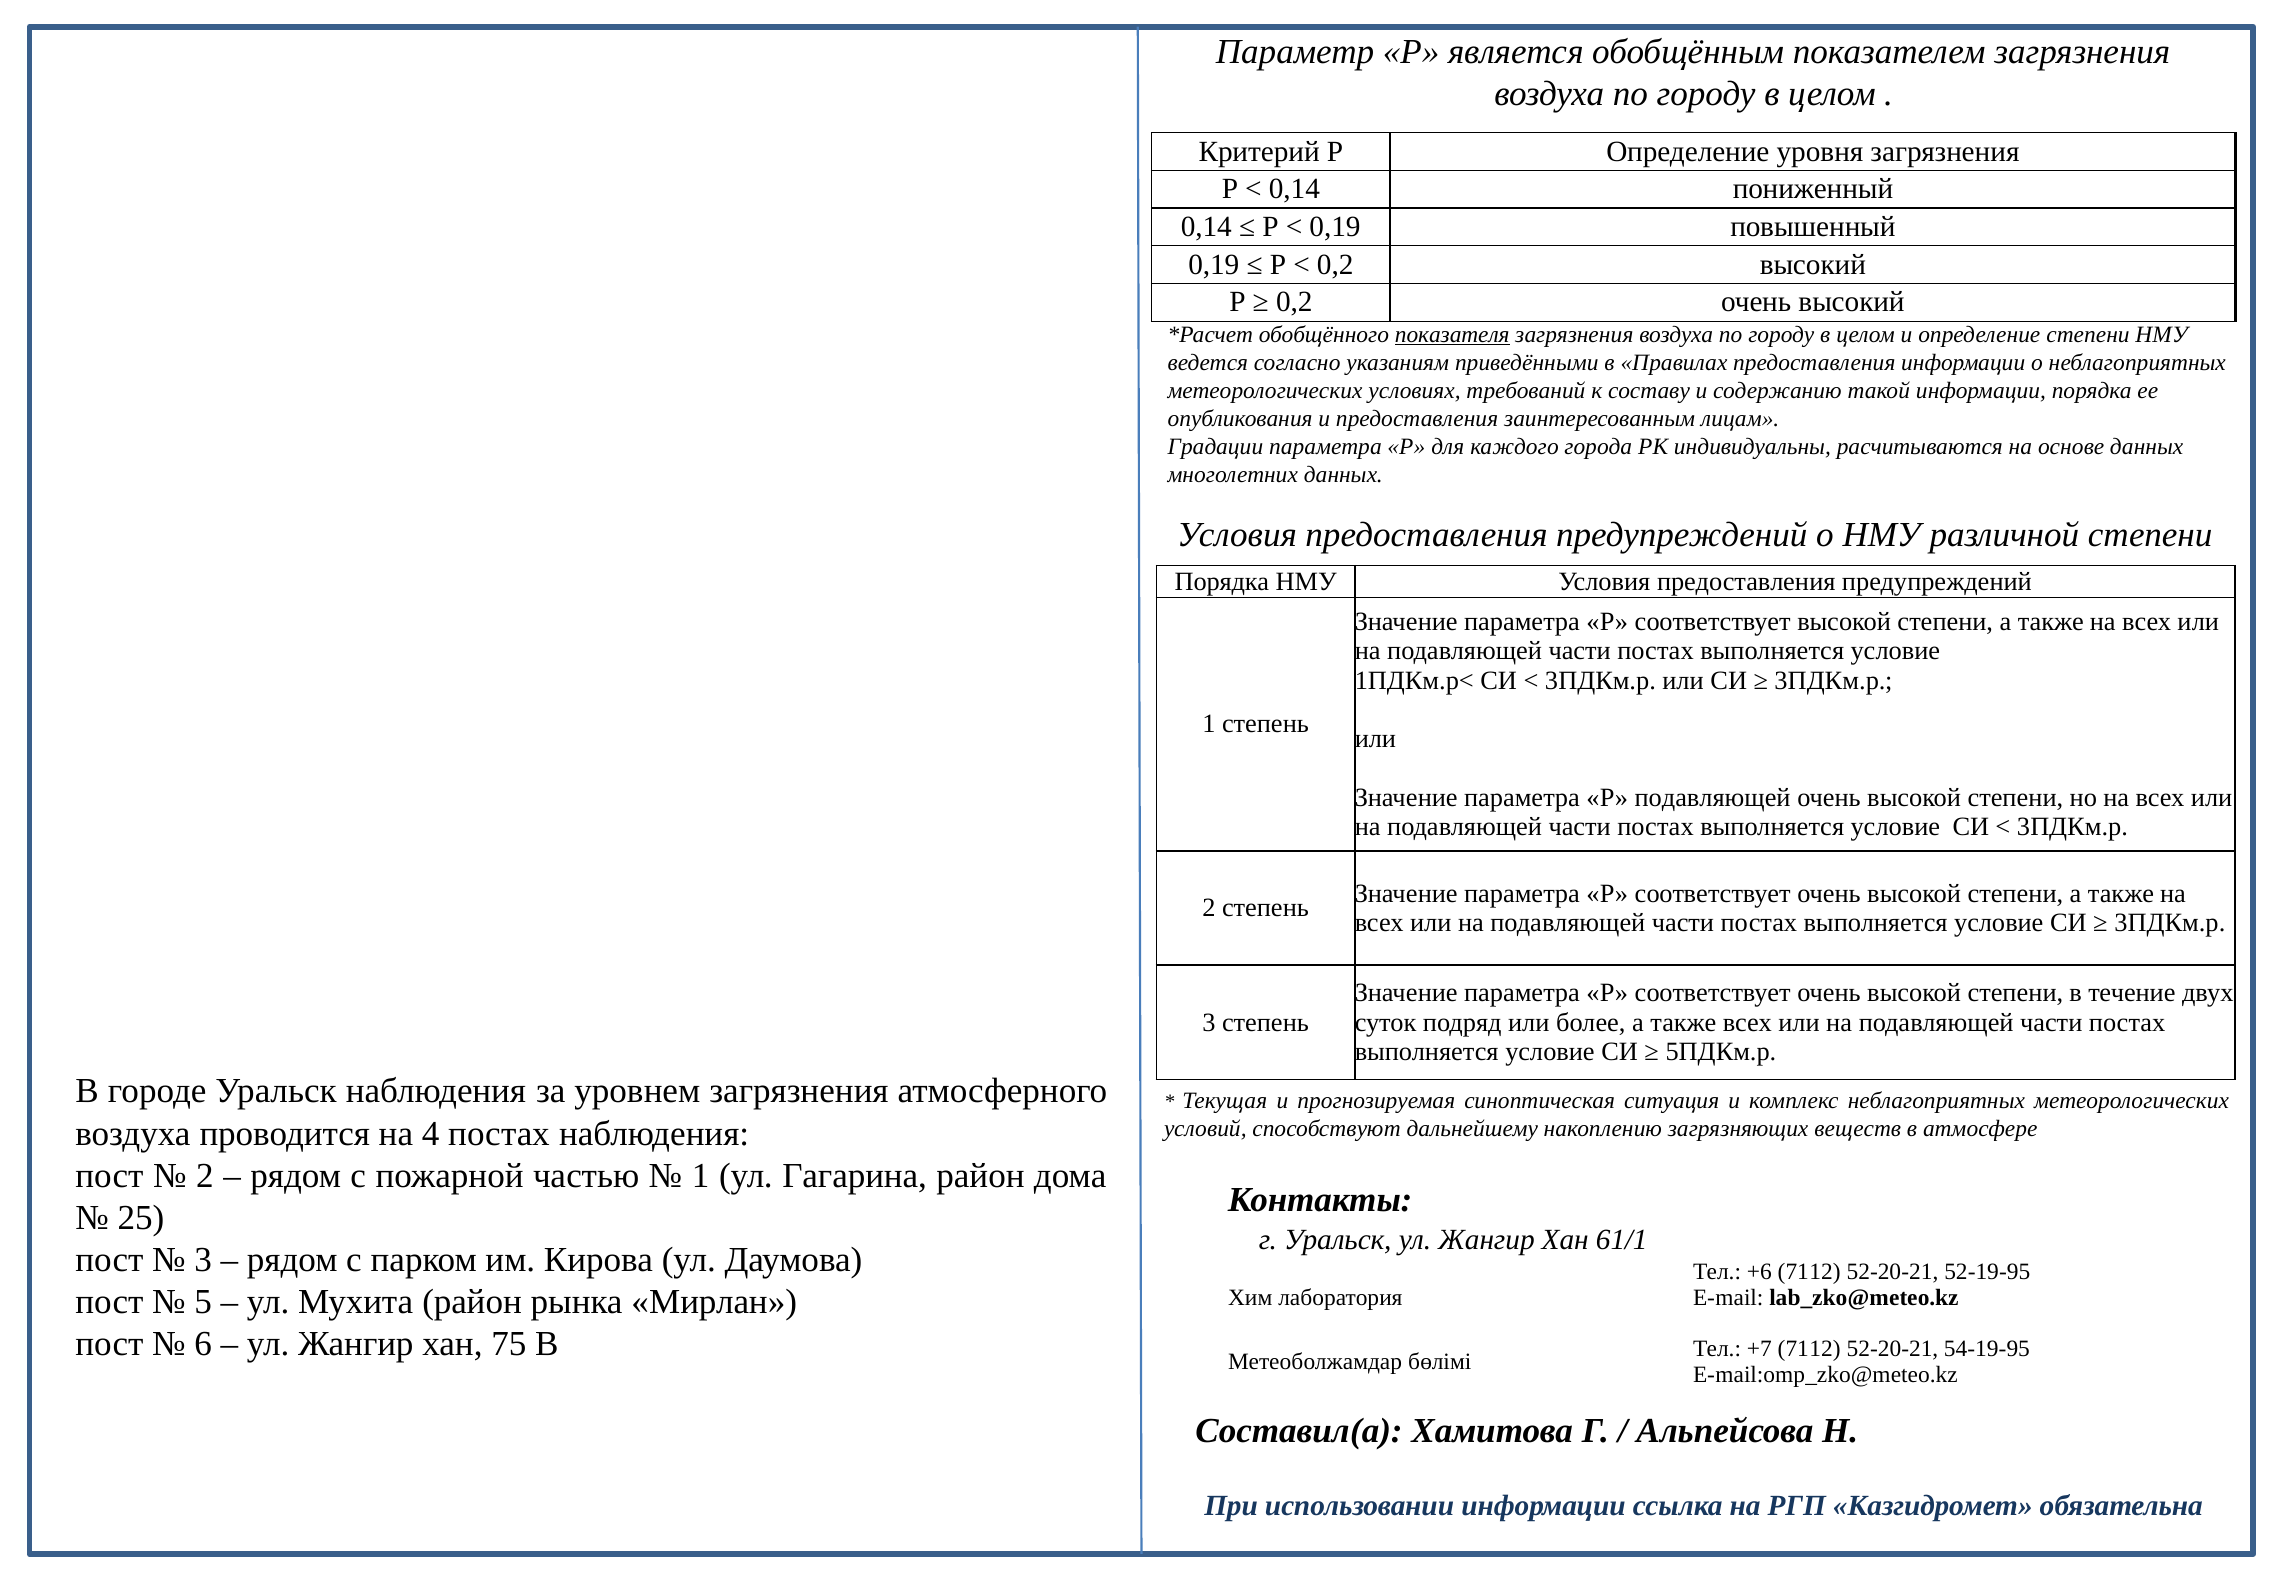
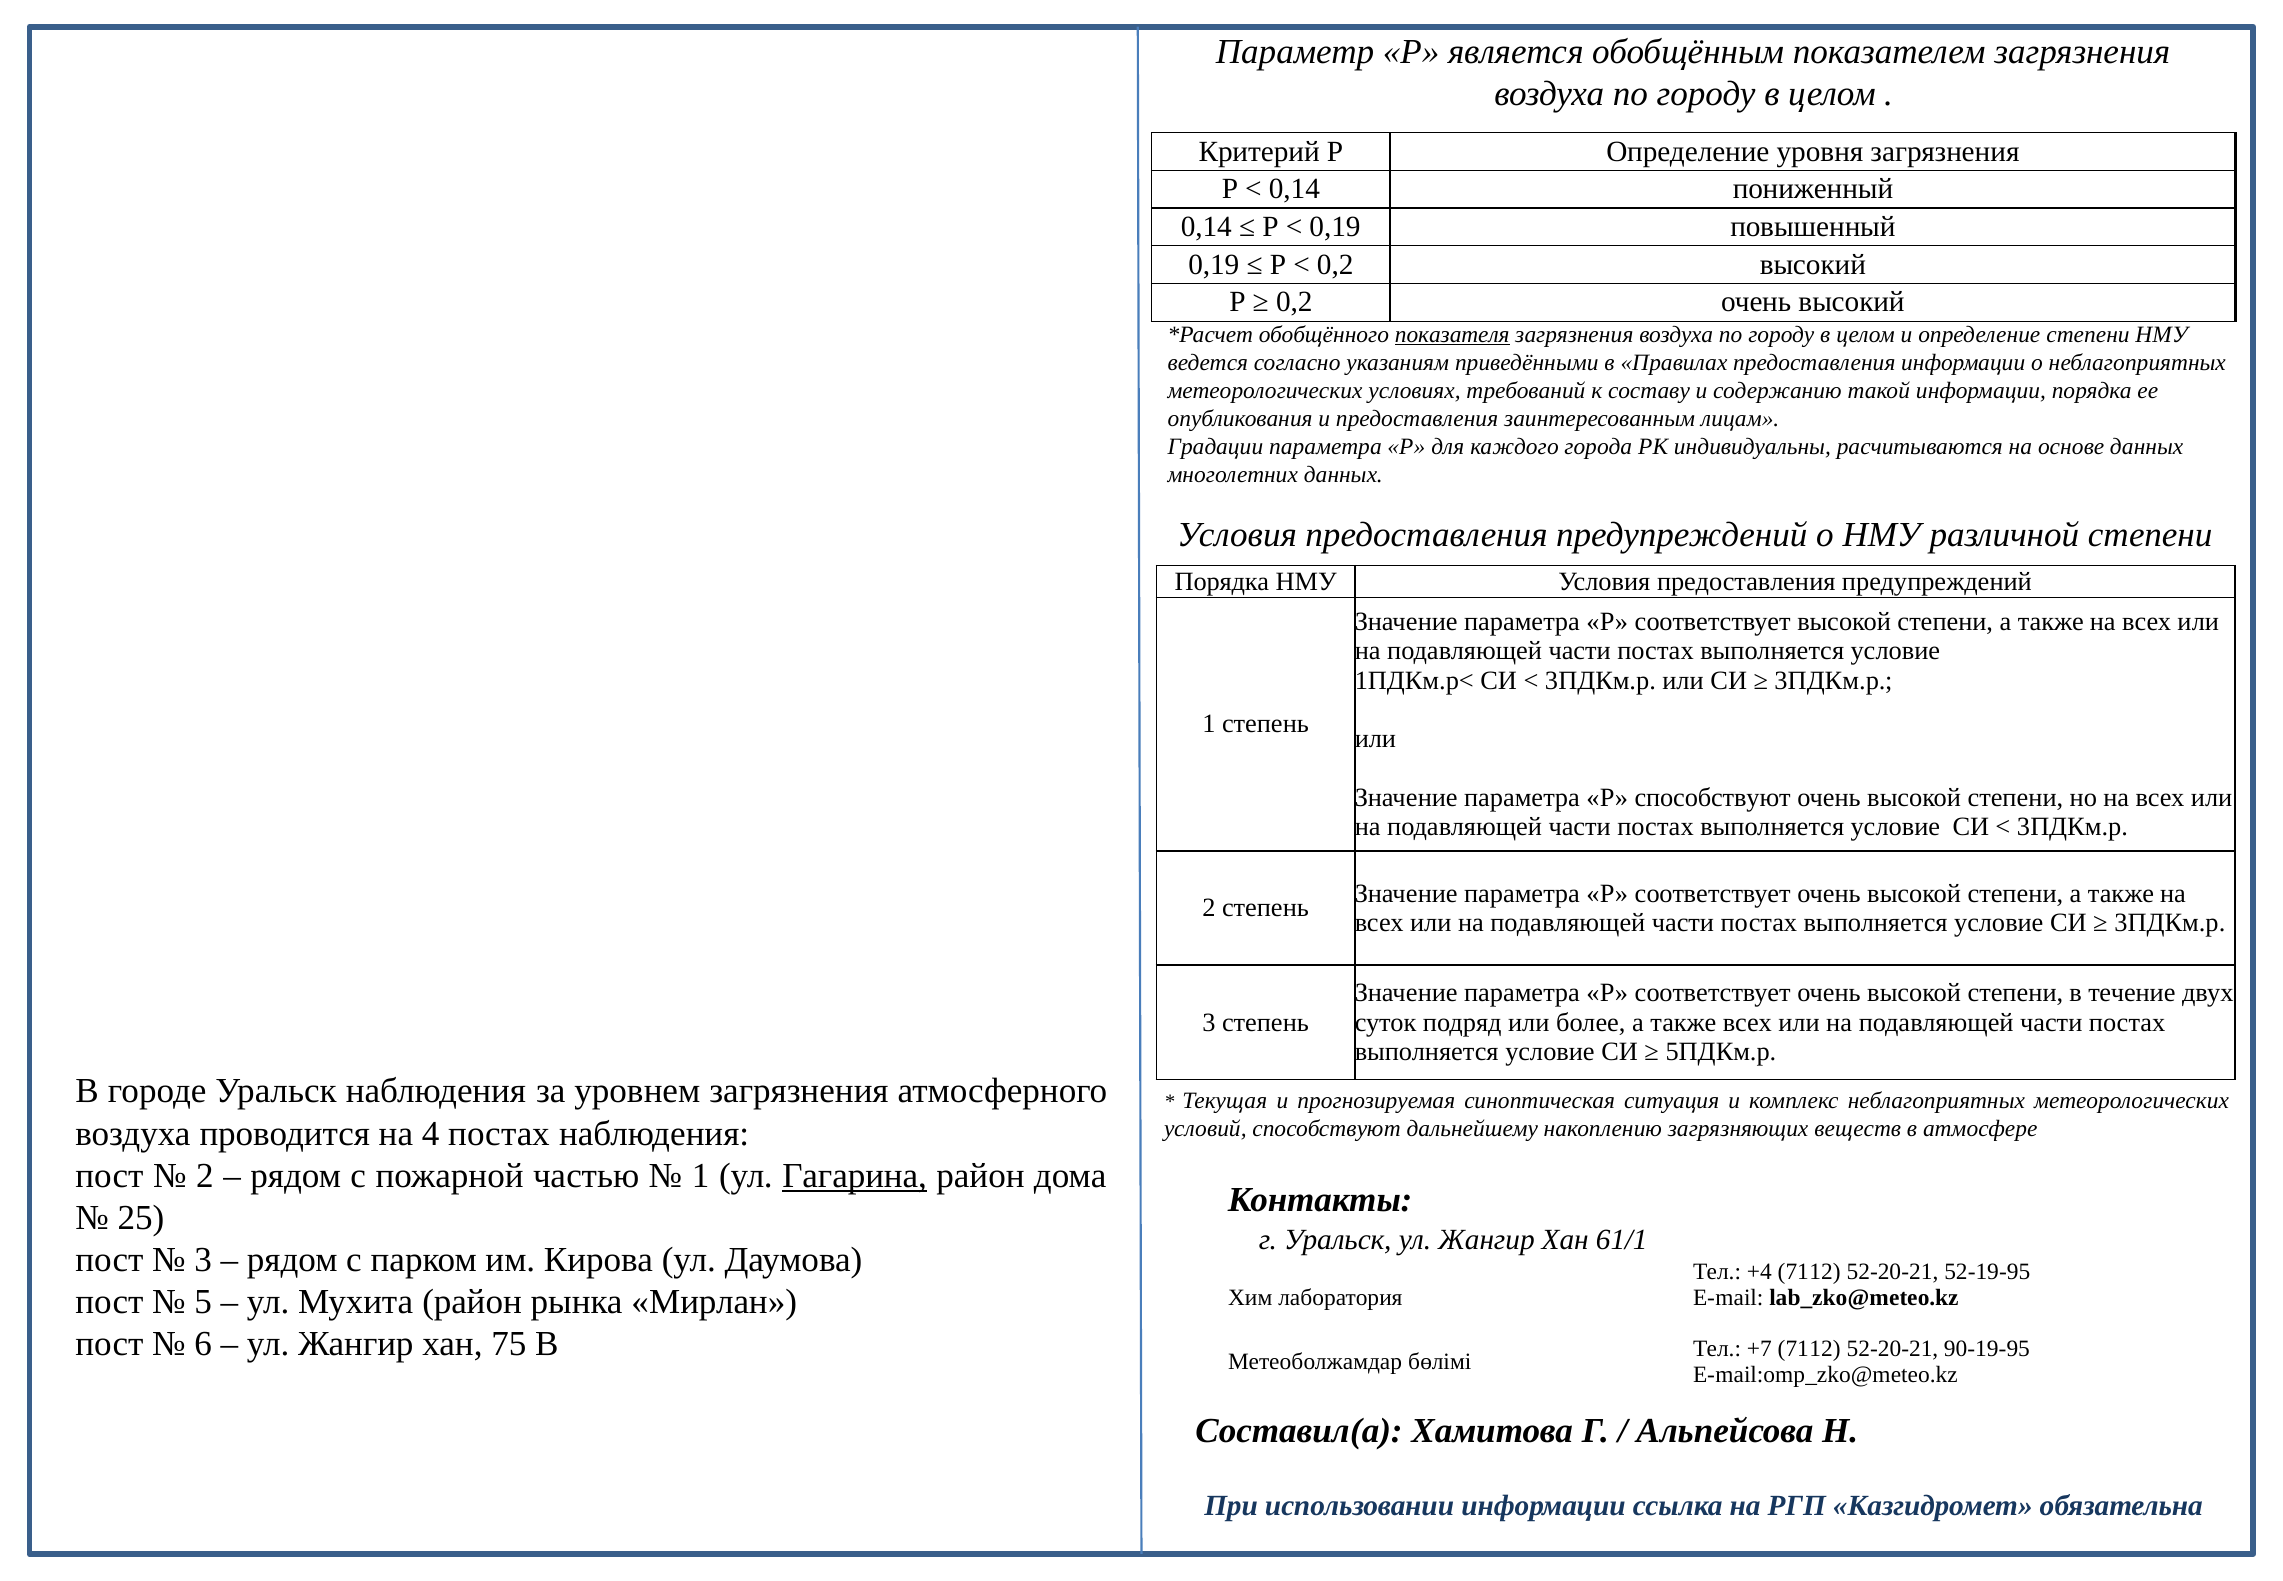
Р подавляющей: подавляющей -> способствуют (1713, 797)
Гагарина underline: none -> present (855, 1175)
+6: +6 -> +4 (1759, 1271)
54-19-95: 54-19-95 -> 90-19-95 (1987, 1349)
